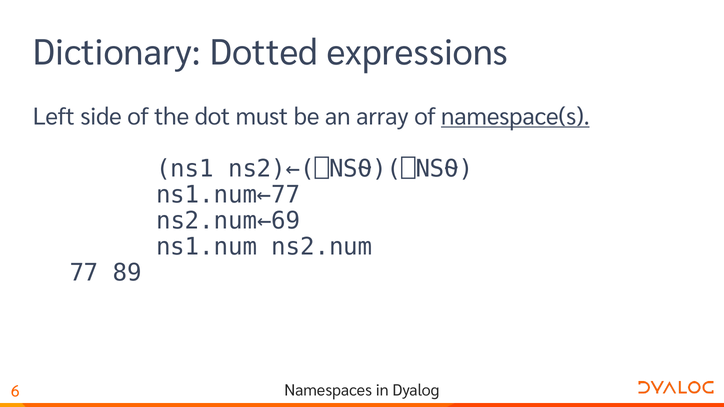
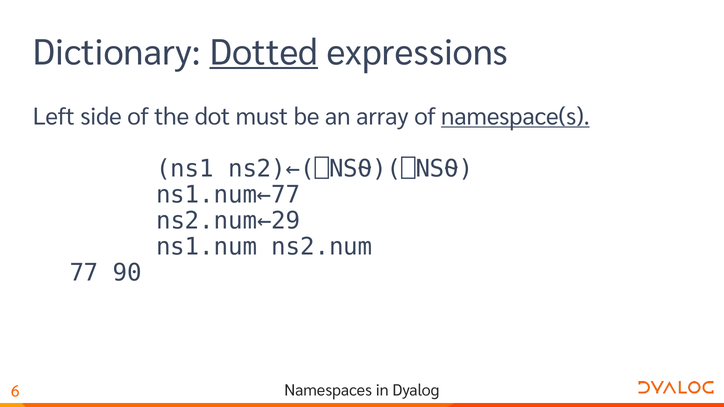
Dotted underline: none -> present (264, 53)
ns2.num←69: ns2.num←69 -> ns2.num←29 (228, 221)
89: 89 -> 90 (127, 273)
